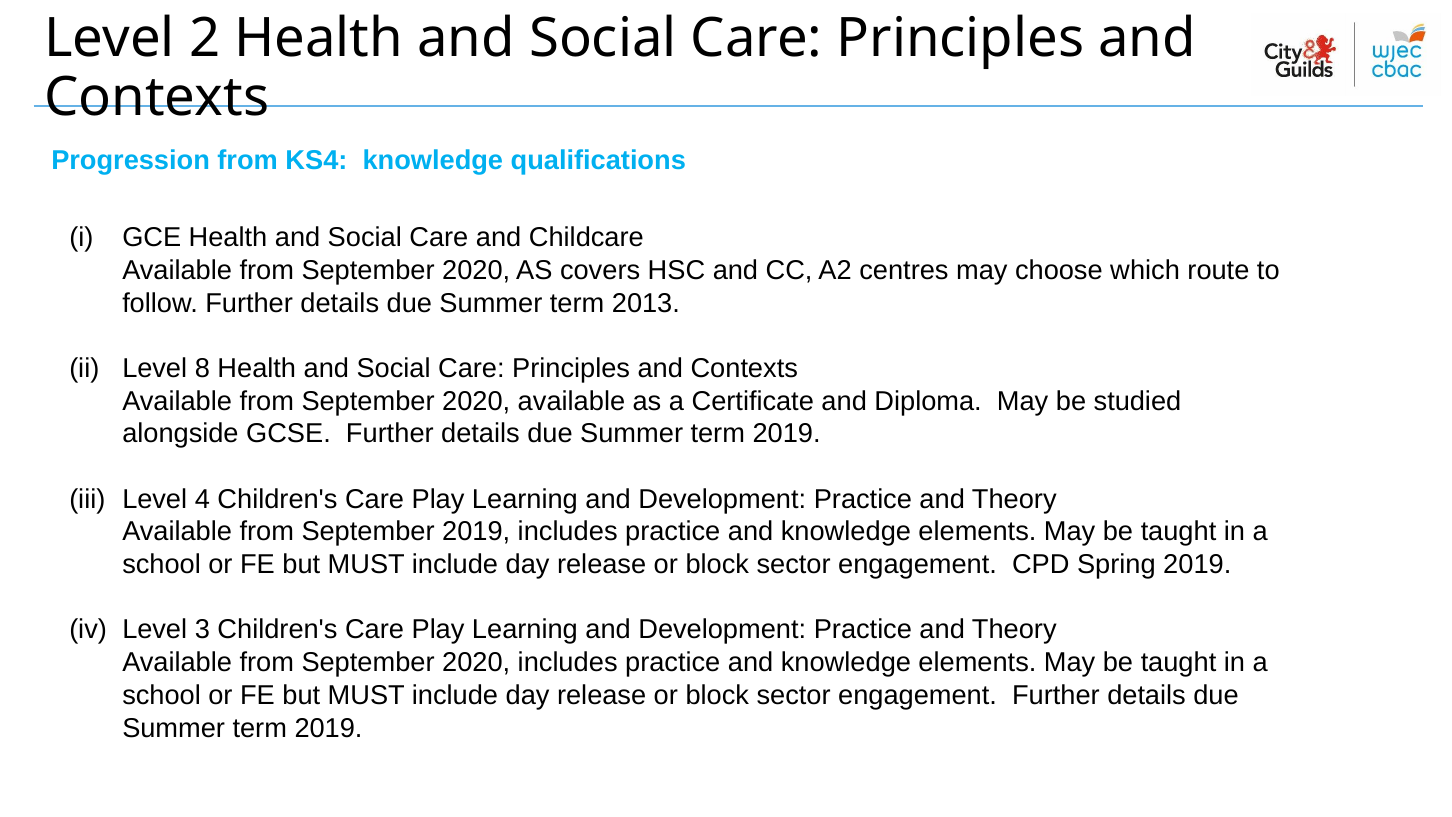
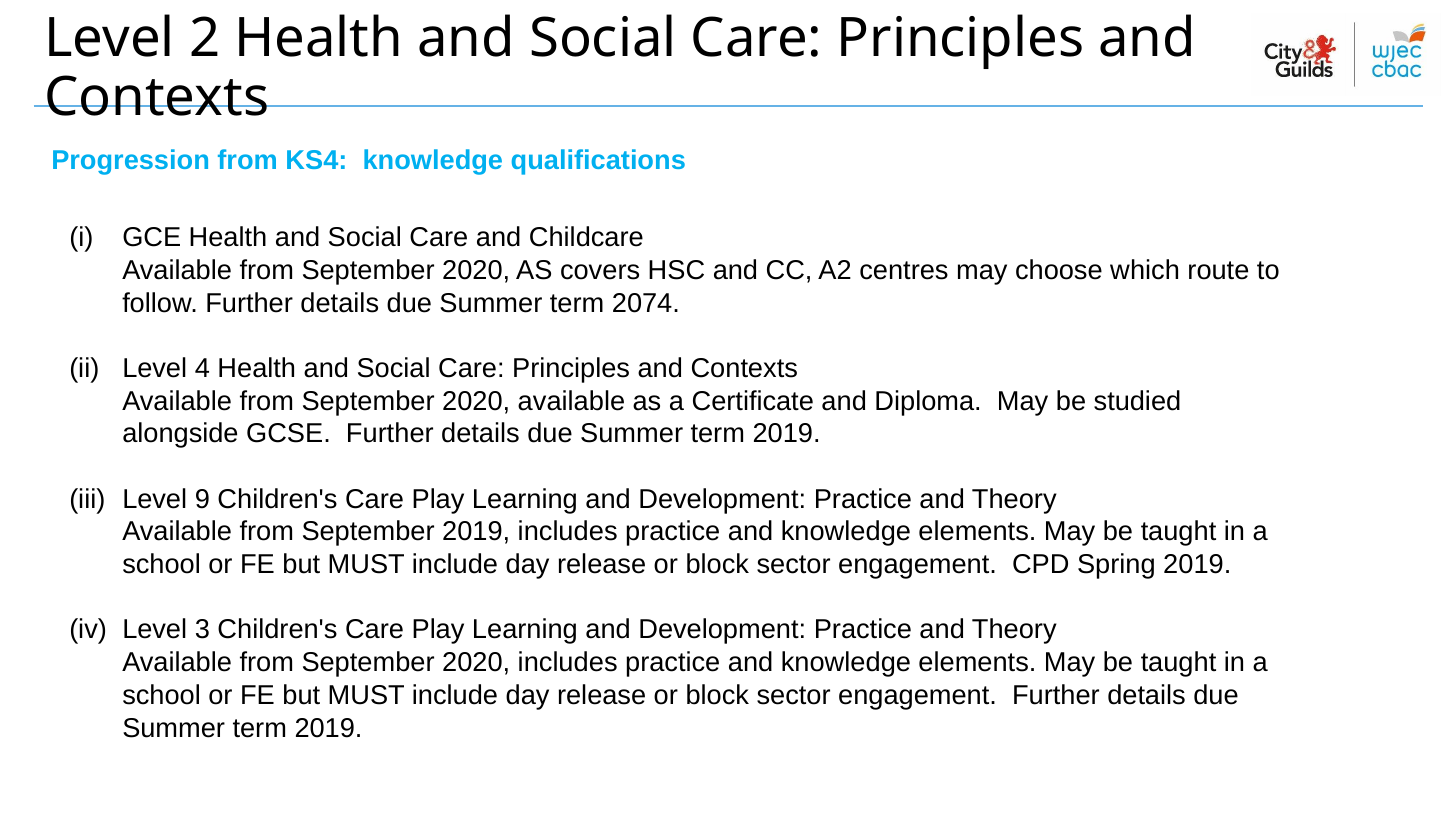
2013: 2013 -> 2074 (646, 303)
8: 8 -> 4 (202, 368)
4: 4 -> 9 (202, 499)
